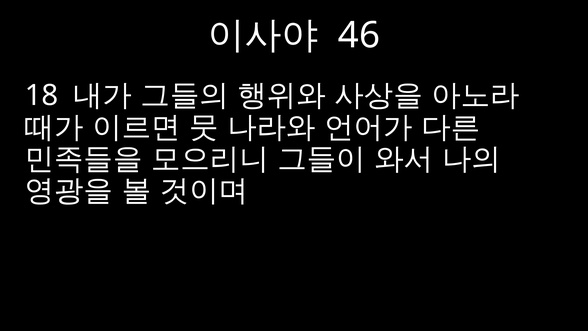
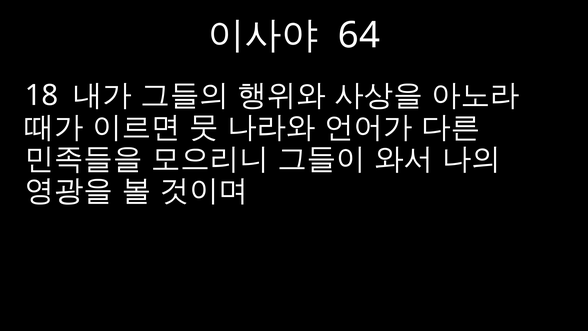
46: 46 -> 64 (359, 35)
